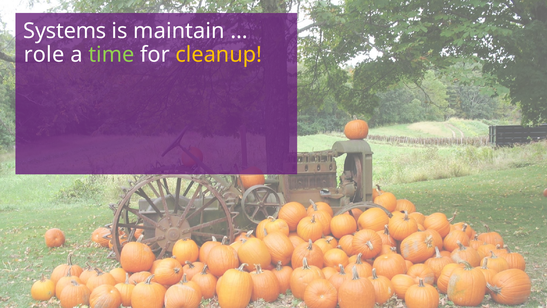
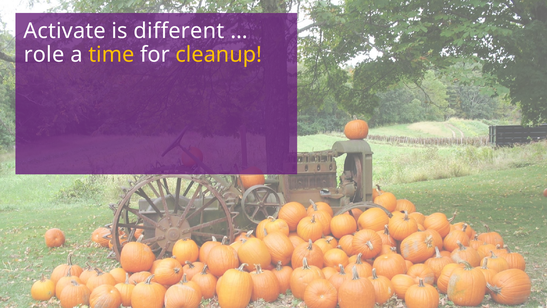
Systems: Systems -> Activate (65, 31)
maintain: maintain -> different (179, 31)
time colour: light green -> yellow (111, 55)
